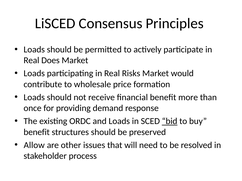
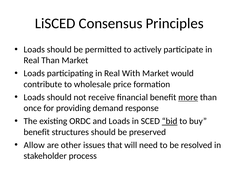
Real Does: Does -> Than (50, 61)
Risks: Risks -> With (131, 74)
more underline: none -> present (188, 98)
